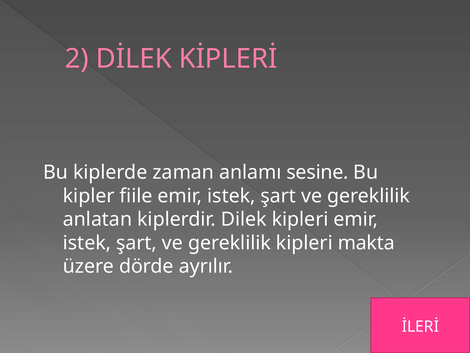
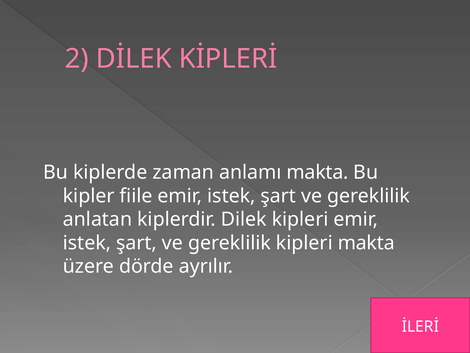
anlamı sesine: sesine -> makta (318, 172)
